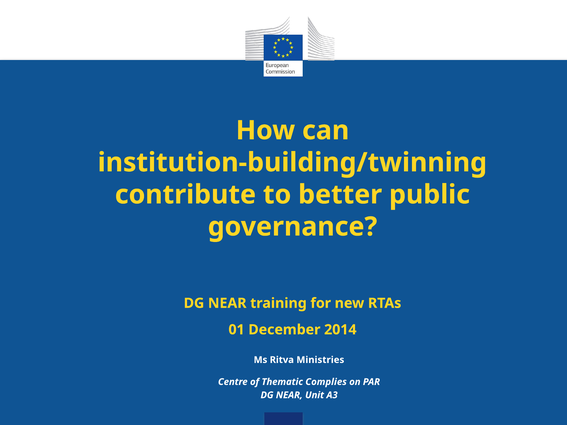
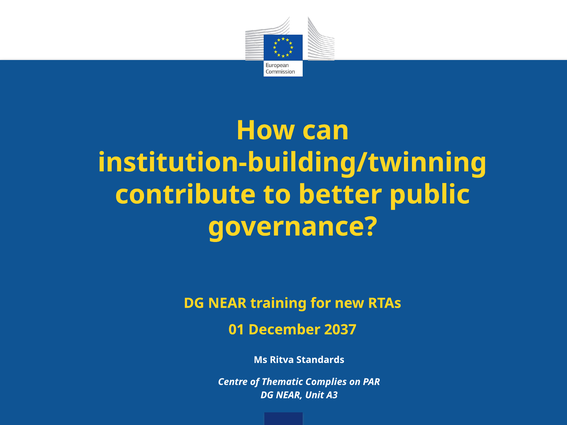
2014: 2014 -> 2037 (340, 330)
Ministries: Ministries -> Standards (320, 360)
